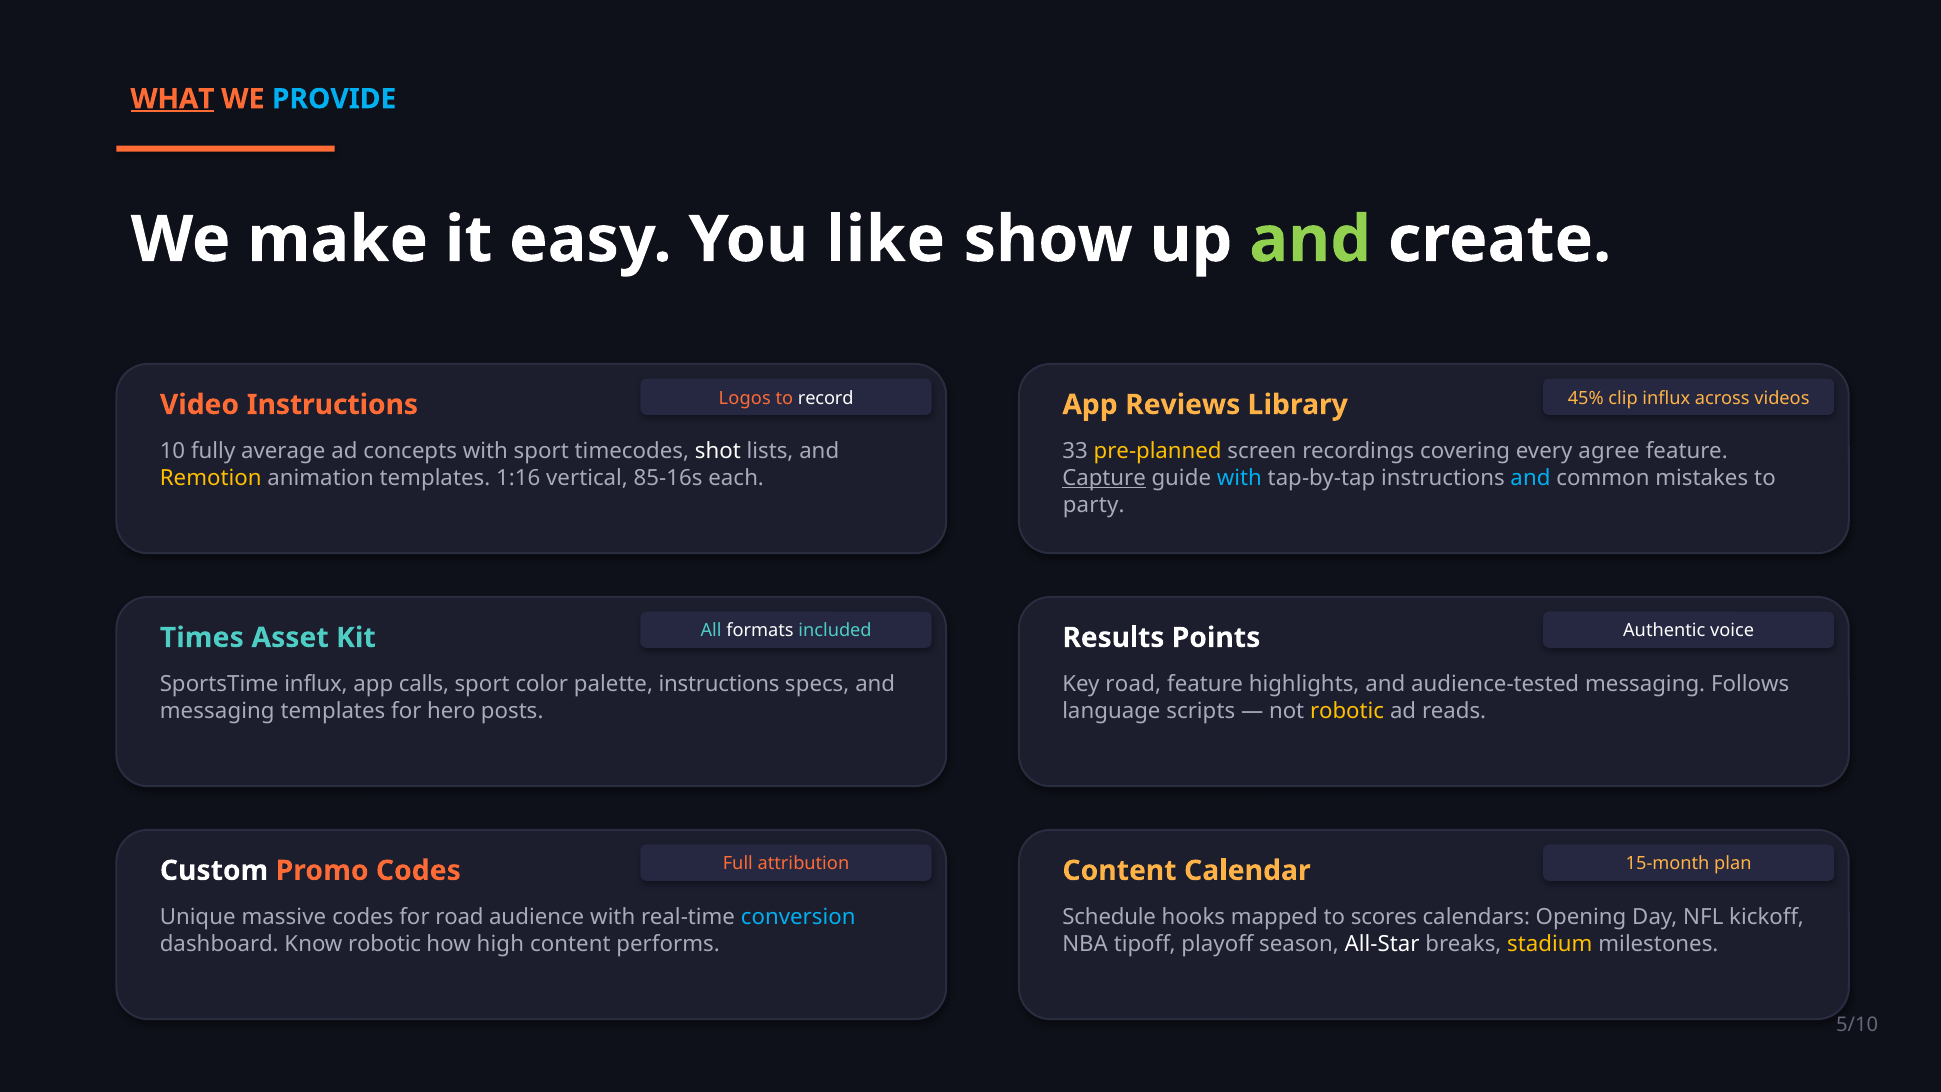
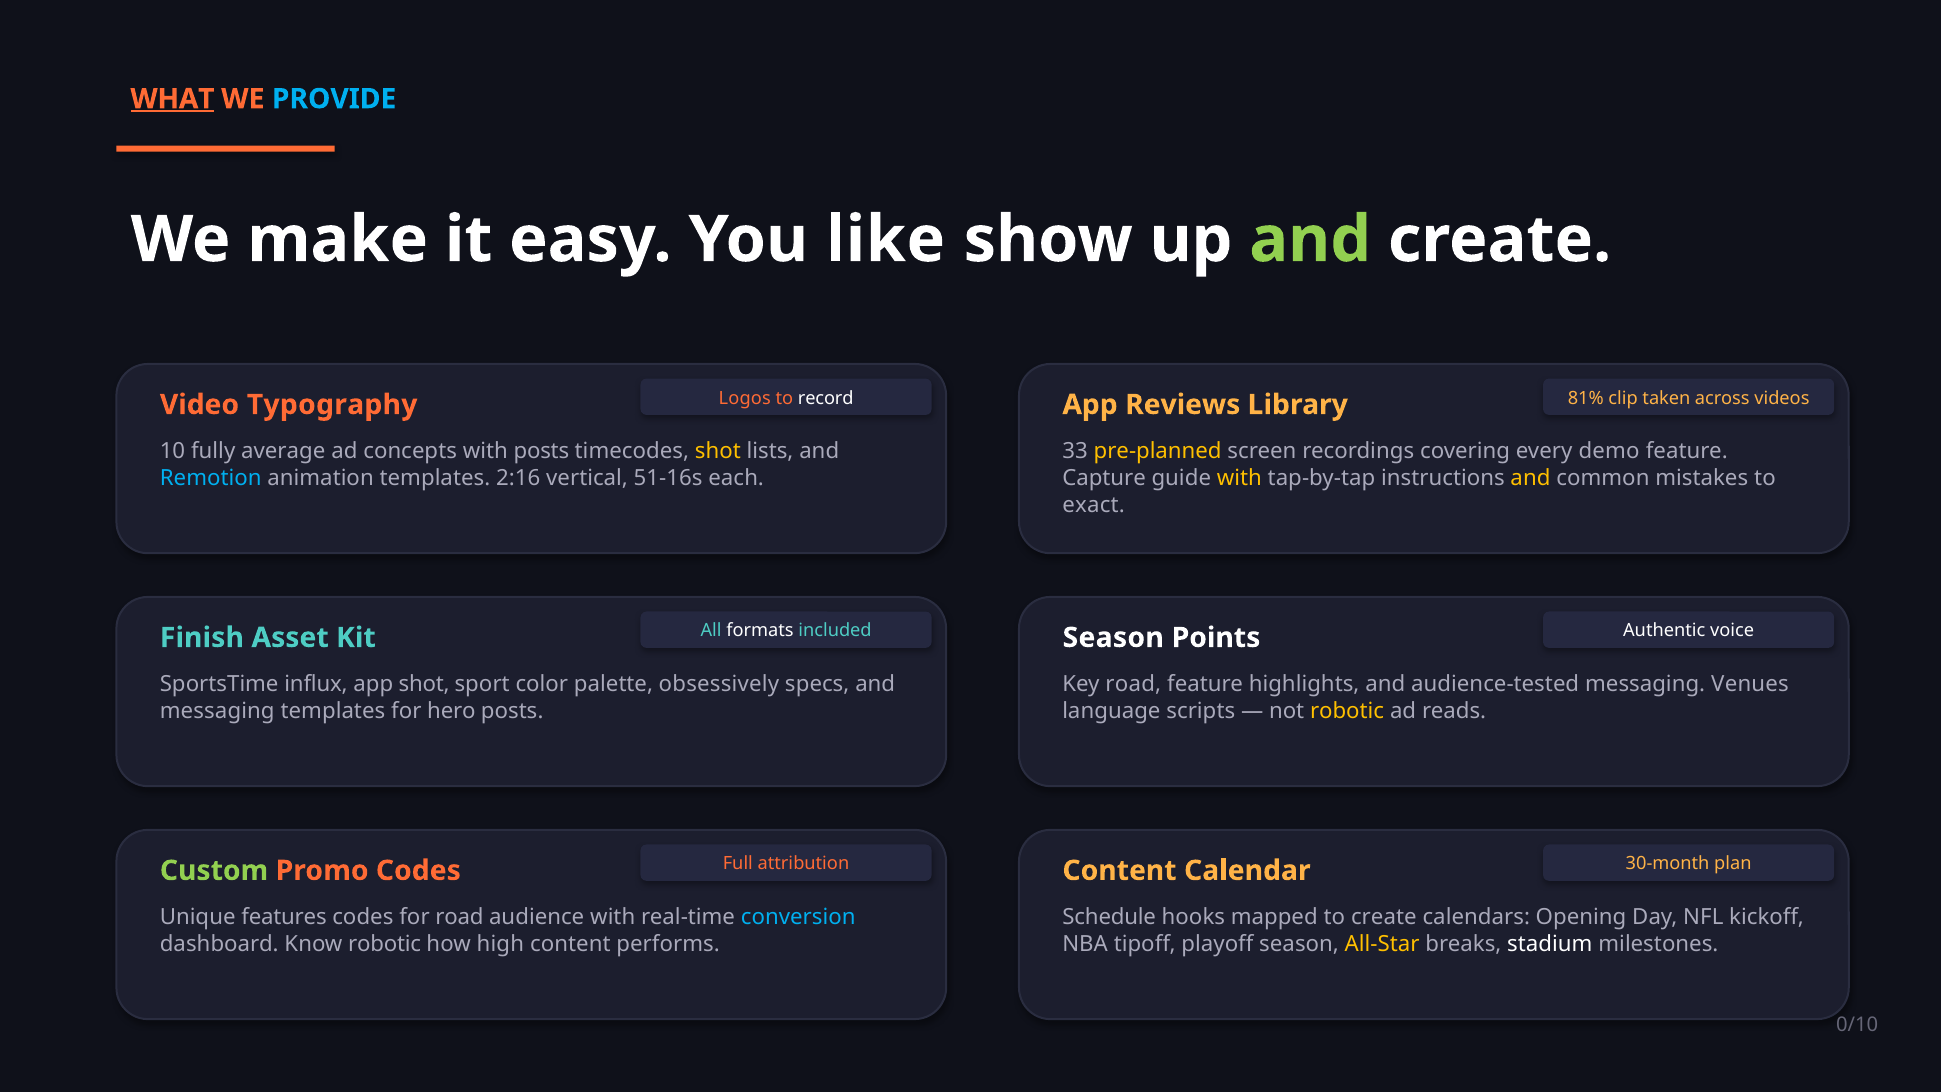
45%: 45% -> 81% (1586, 398)
clip influx: influx -> taken (1666, 398)
Video Instructions: Instructions -> Typography (332, 405)
with sport: sport -> posts (541, 451)
shot colour: white -> yellow (718, 451)
agree: agree -> demo (1609, 451)
Remotion colour: yellow -> light blue (211, 478)
1:16: 1:16 -> 2:16 (518, 478)
85-16s: 85-16s -> 51-16s (668, 478)
Capture underline: present -> none (1104, 478)
with colour: light blue -> yellow (1239, 478)
and colour: light blue -> yellow (1530, 478)
party: party -> exact (1094, 505)
Times: Times -> Finish (202, 638)
Results: Results -> Season (1113, 638)
app calls: calls -> shot (424, 684)
palette instructions: instructions -> obsessively (719, 684)
Follows: Follows -> Venues (1750, 684)
15-month: 15-month -> 30-month (1668, 864)
Custom colour: white -> light green (214, 870)
massive: massive -> features (284, 917)
to scores: scores -> create (1384, 917)
All-Star colour: white -> yellow (1382, 944)
stadium colour: yellow -> white (1550, 944)
5/10: 5/10 -> 0/10 (1857, 1025)
